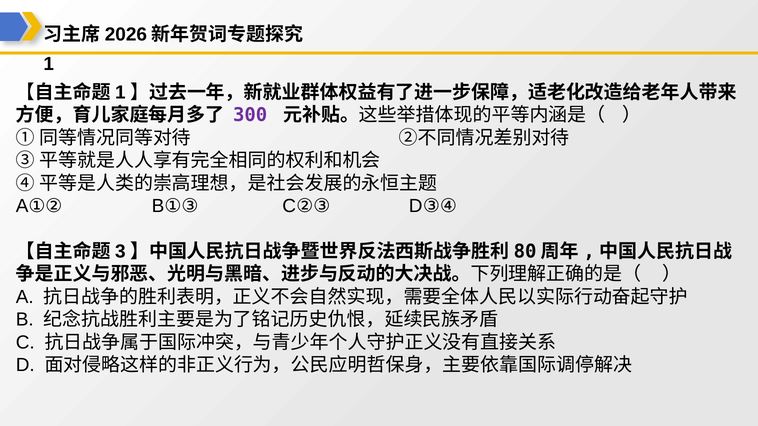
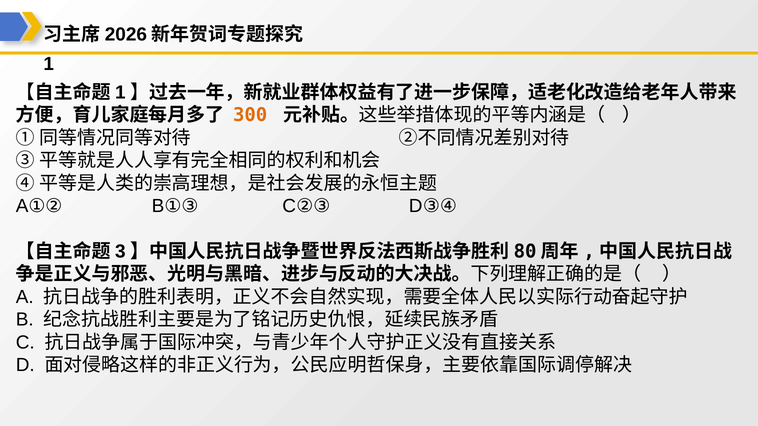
300 colour: purple -> orange (250, 115)
